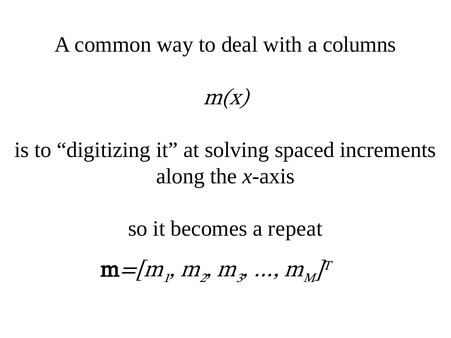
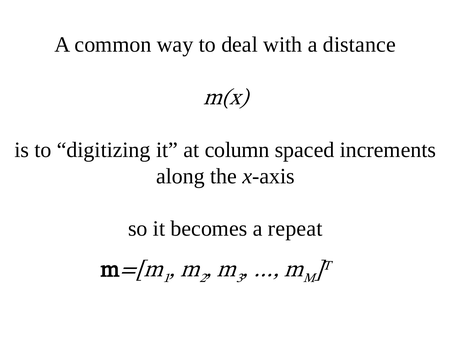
columns: columns -> distance (359, 45)
solving: solving -> column (237, 150)
